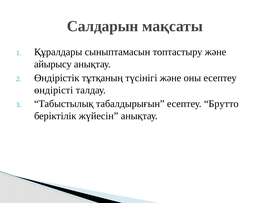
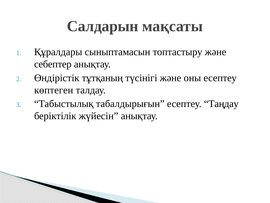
айырысу: айырысу -> себептер (53, 64)
өндірісті: өндірісті -> көптеген (54, 90)
Брутто: Брутто -> Таңдау (221, 103)
